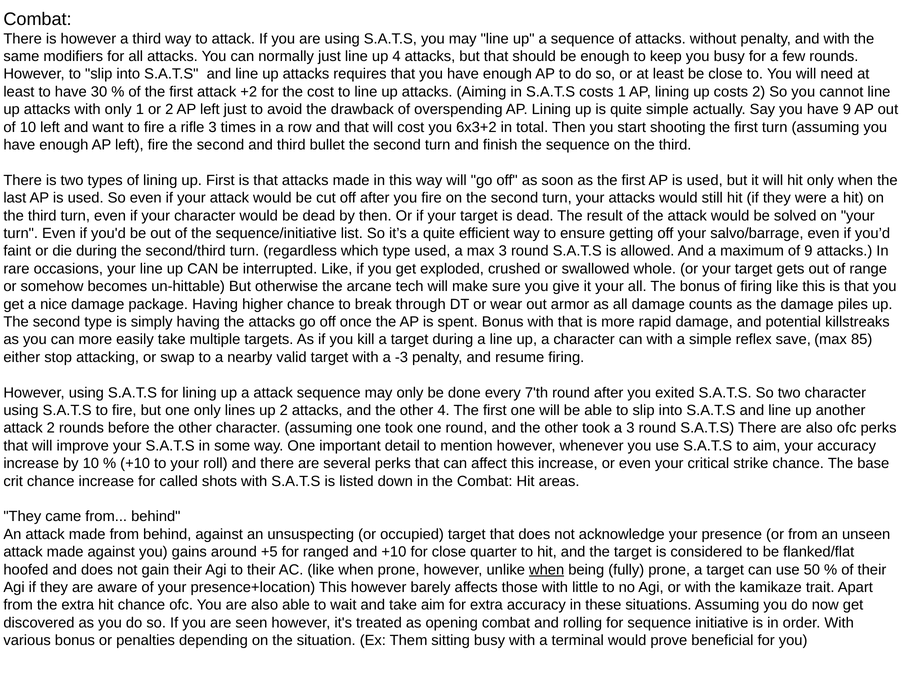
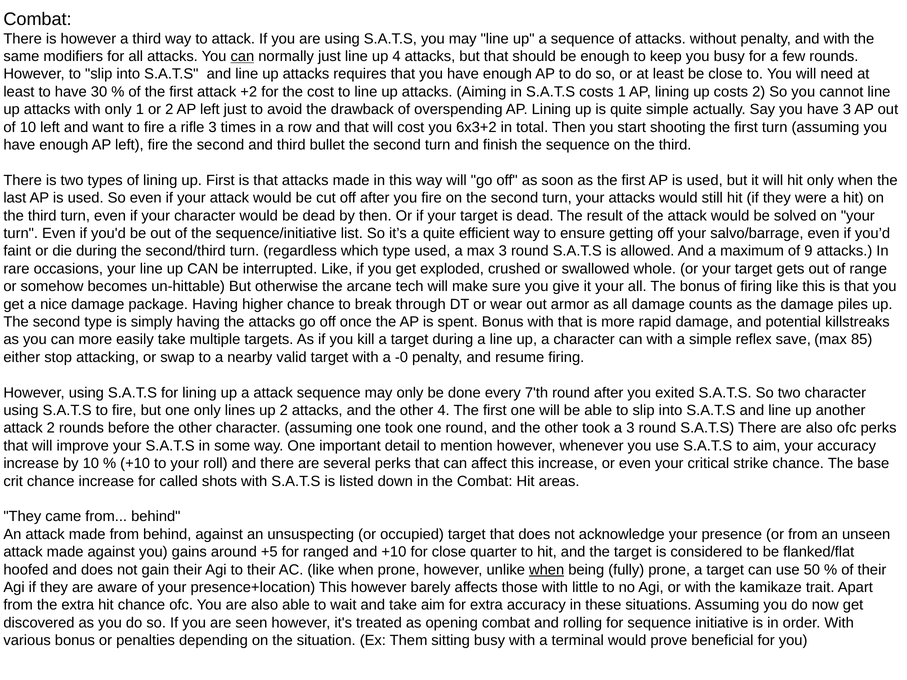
can underline: none -> present (242, 56)
have 9: 9 -> 3 (847, 110)
-3: -3 -> -0 (401, 357)
